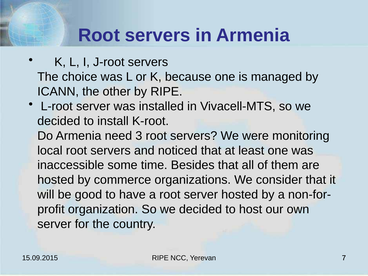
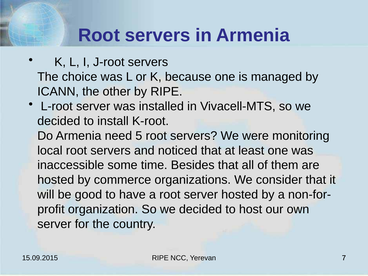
3: 3 -> 5 (139, 136)
